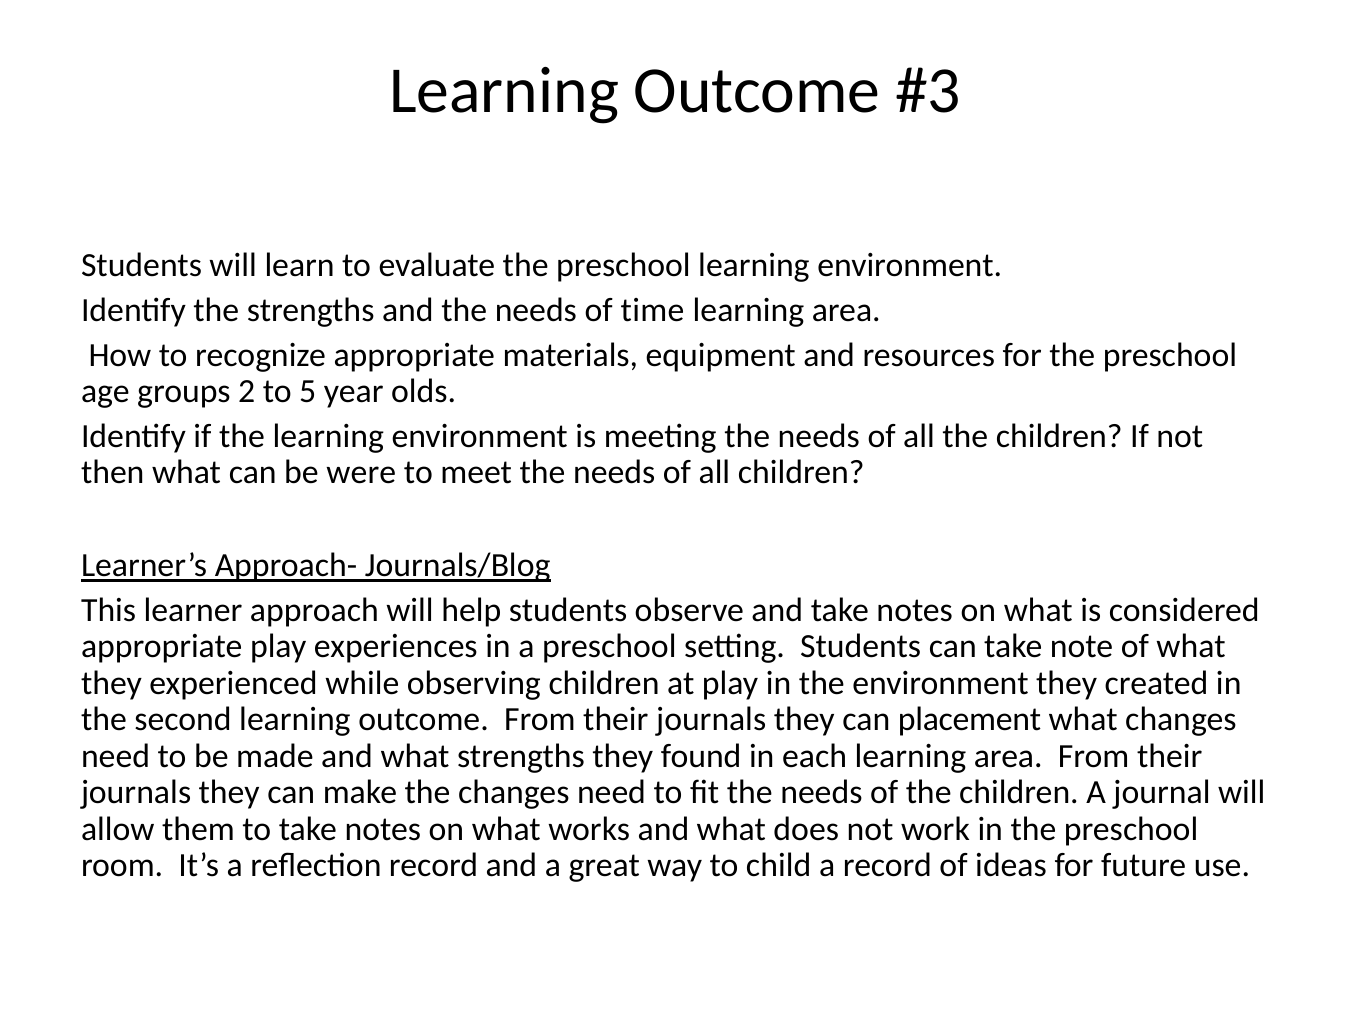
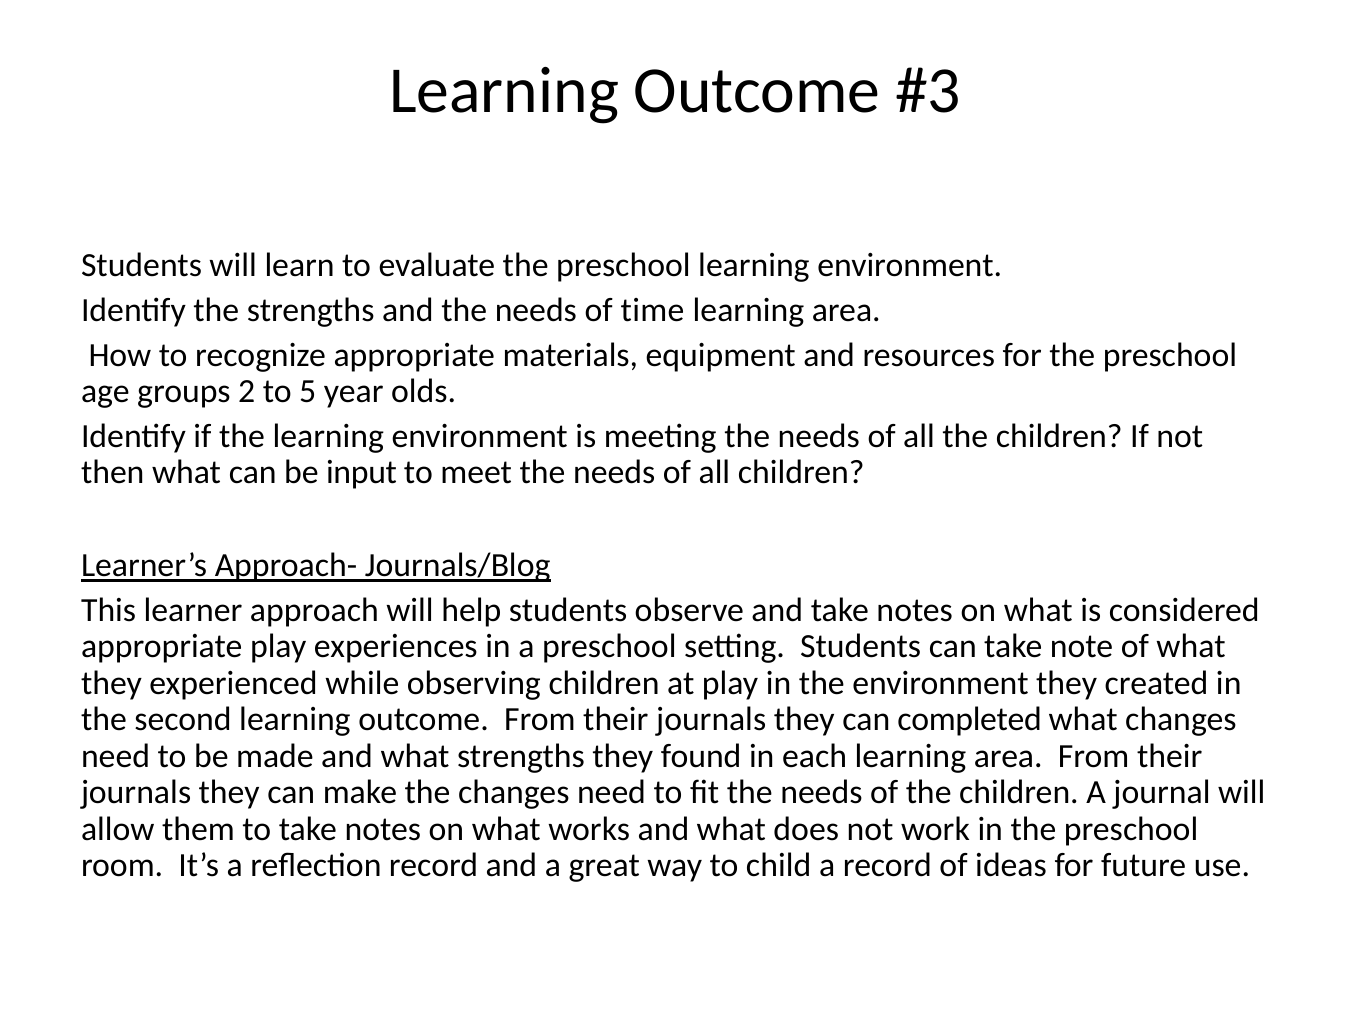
were: were -> input (362, 473)
placement: placement -> completed (970, 720)
